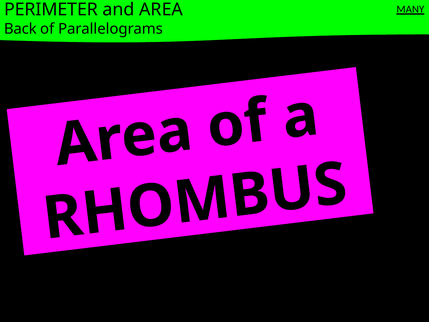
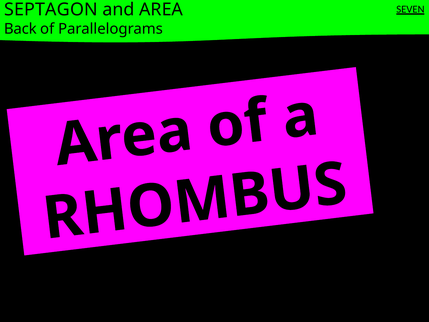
PERIMETER: PERIMETER -> SEPTAGON (51, 9)
MANY: MANY -> SEVEN (410, 9)
